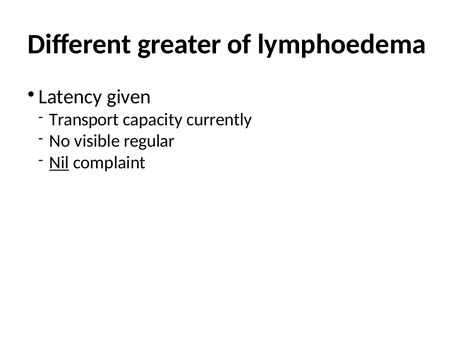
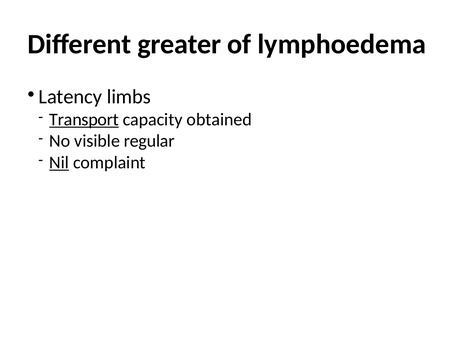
given: given -> limbs (129, 97)
Transport underline: none -> present (84, 120)
currently: currently -> obtained (219, 120)
